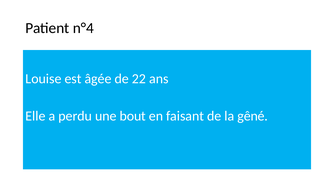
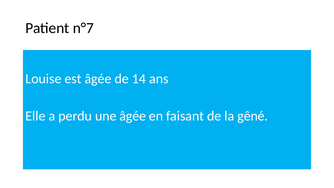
n°4: n°4 -> n°7 (83, 28)
22: 22 -> 14 (139, 79)
une bout: bout -> âgée (133, 116)
